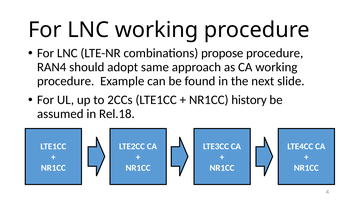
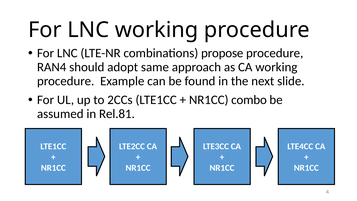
history: history -> combo (249, 100)
Rel.18: Rel.18 -> Rel.81 (117, 114)
